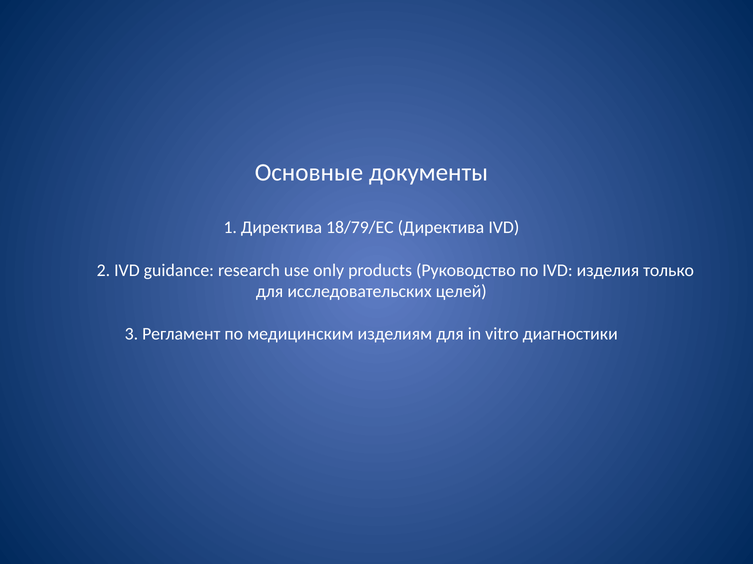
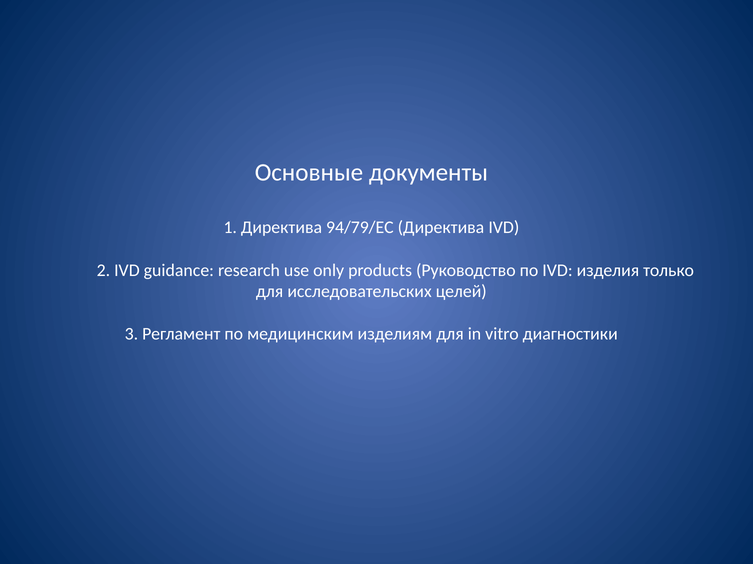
18/79/ЕС: 18/79/ЕС -> 94/79/ЕС (360, 228)
